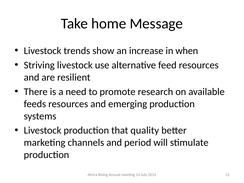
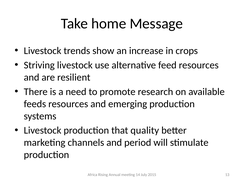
when: when -> crops (187, 51)
